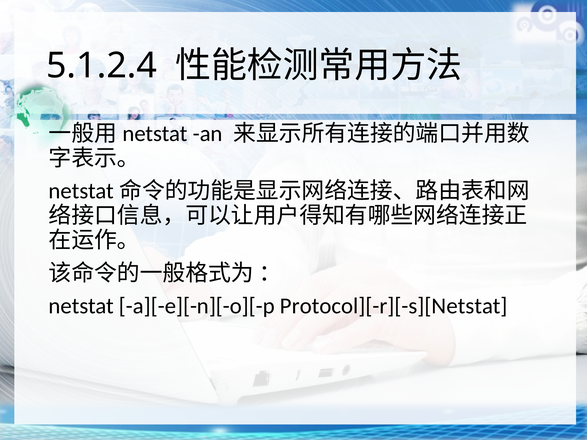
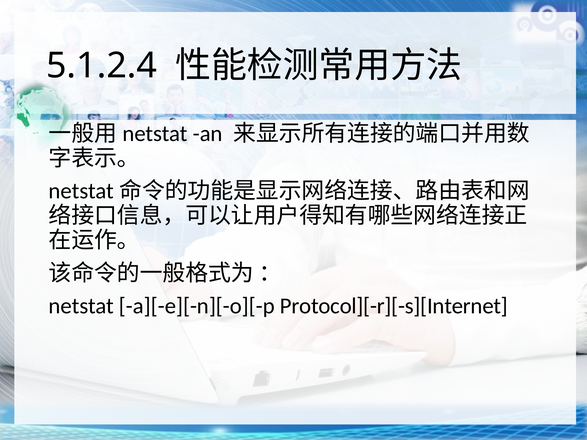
Protocol][-r][-s][Netstat: Protocol][-r][-s][Netstat -> Protocol][-r][-s][Internet (394, 306)
